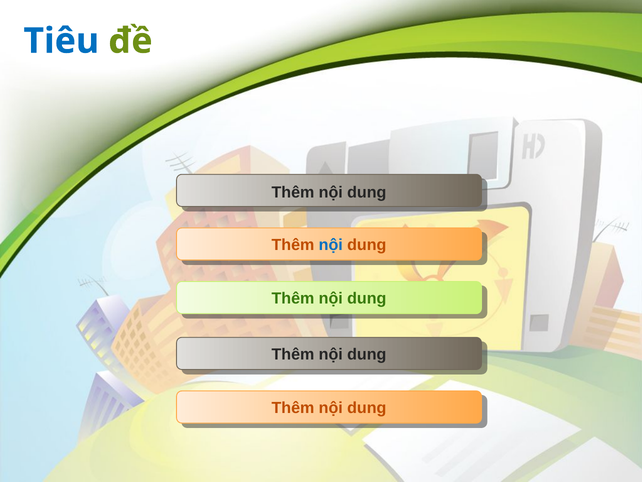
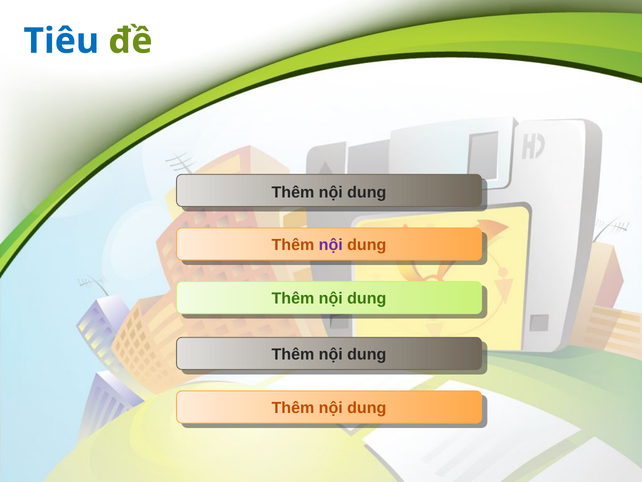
nội colour: blue -> purple (331, 245)
